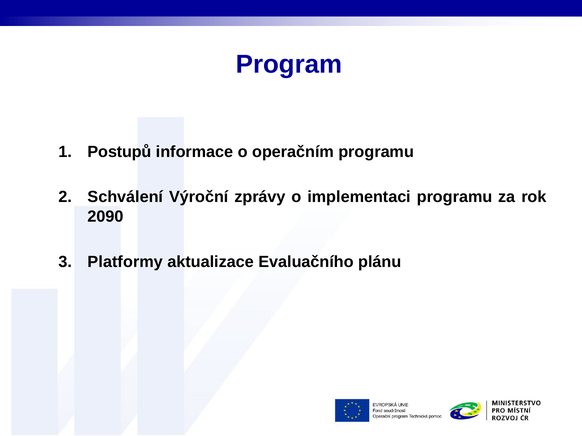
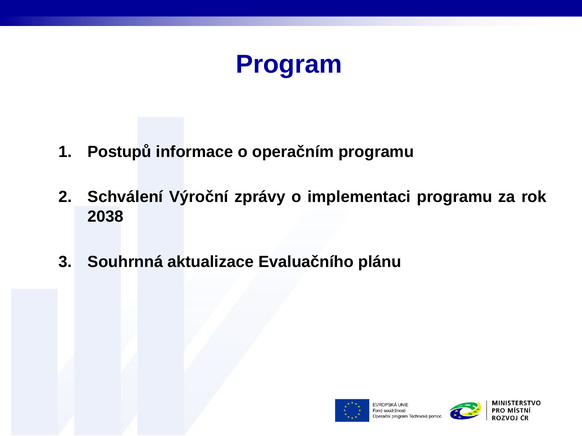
2090: 2090 -> 2038 (106, 217)
Platformy: Platformy -> Souhrnná (125, 262)
